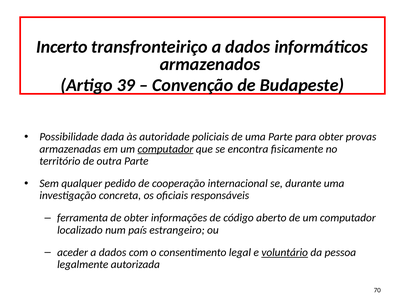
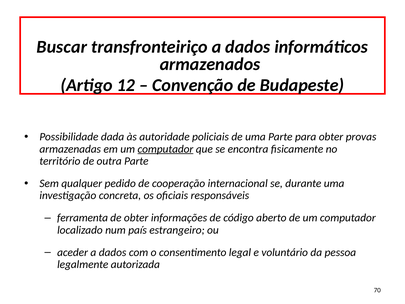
Incerto: Incerto -> Buscar (62, 47)
39: 39 -> 12 (126, 85)
voluntário underline: present -> none (285, 252)
